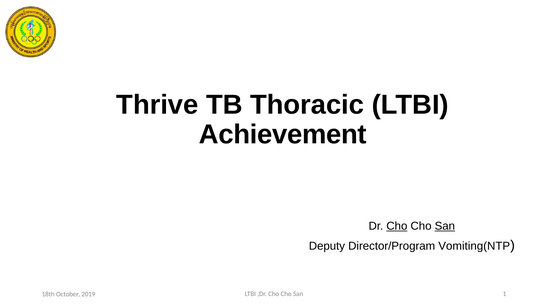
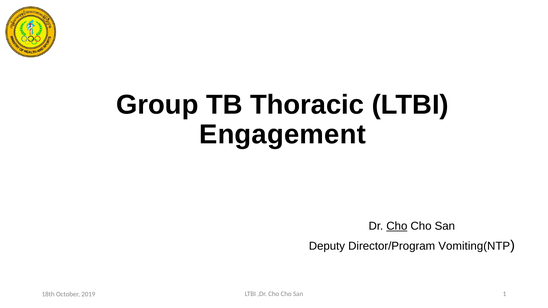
Thrive: Thrive -> Group (157, 105)
Achievement: Achievement -> Engagement (283, 134)
San underline: present -> none (445, 226)
